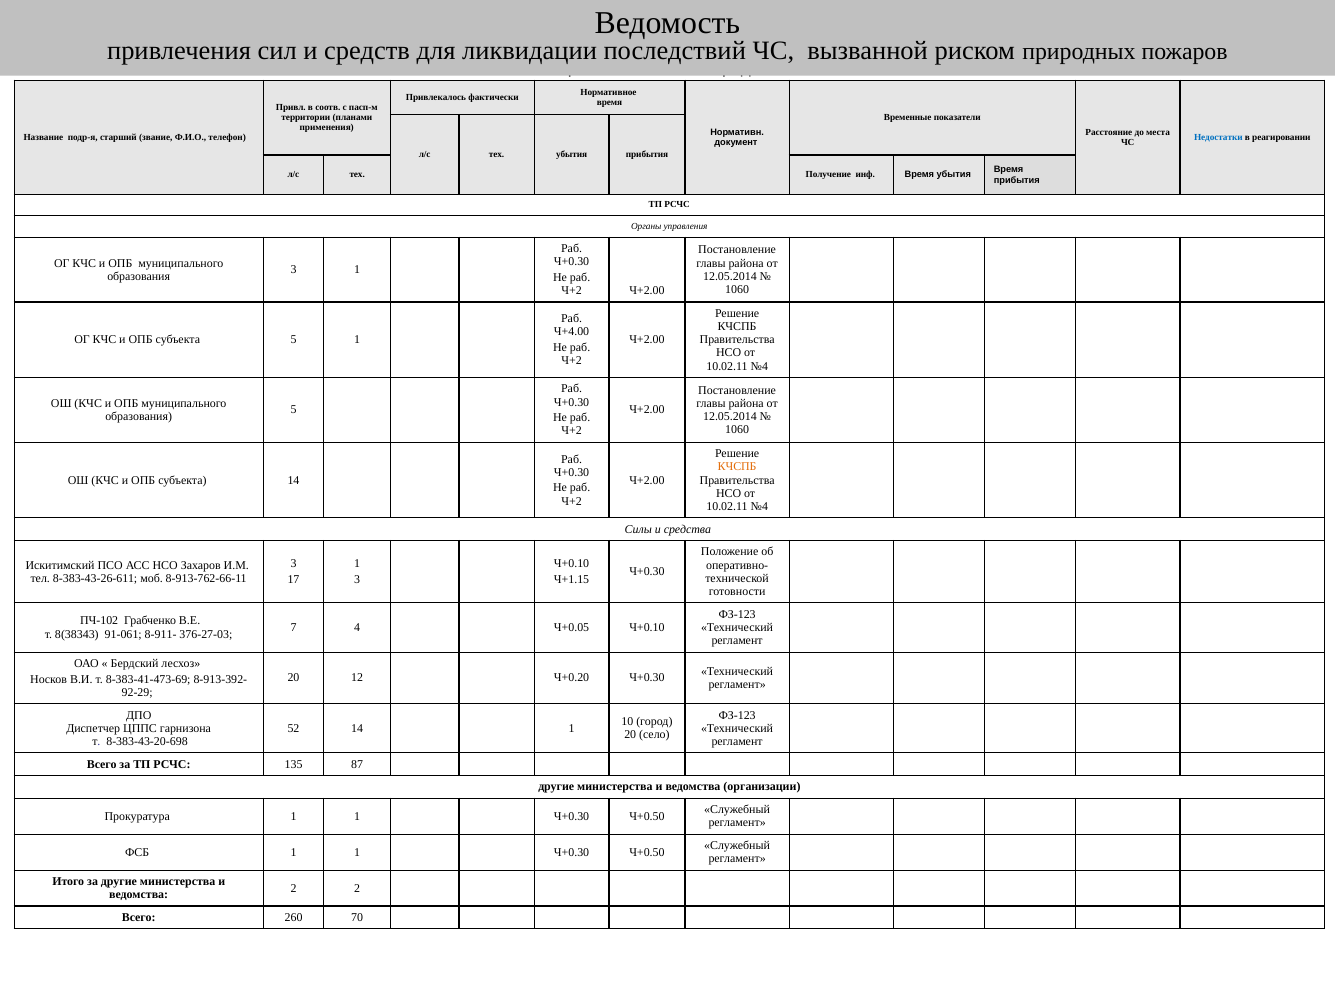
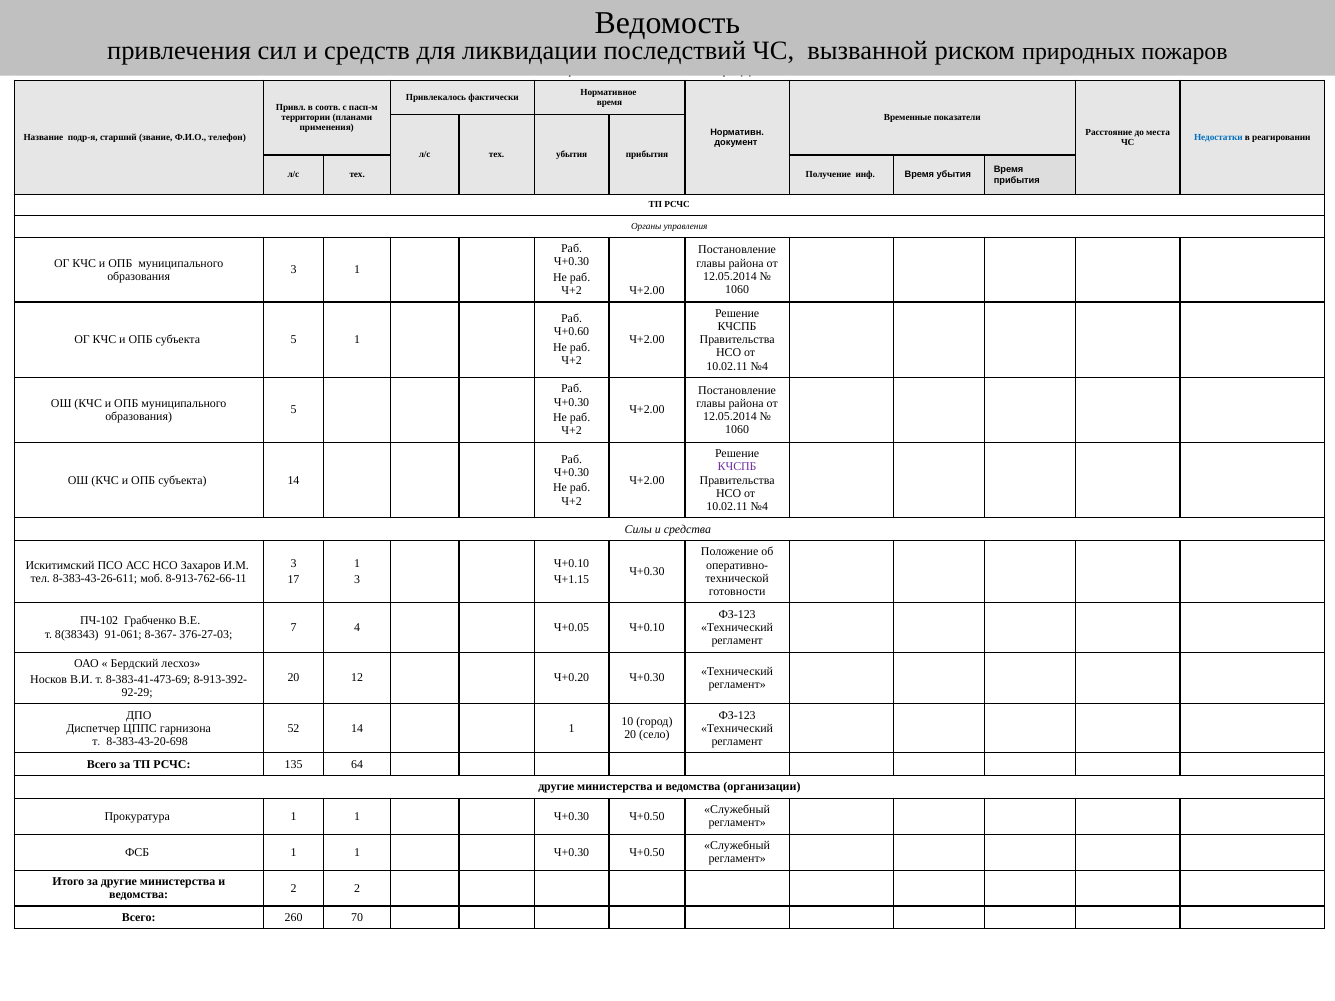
Ч+4.00: Ч+4.00 -> Ч+0.60 (572, 332)
КЧСПБ colour: orange -> purple (737, 467)
8-911-: 8-911- -> 8-367- (161, 634)
87: 87 -> 64 (357, 764)
